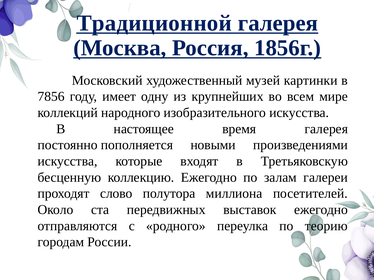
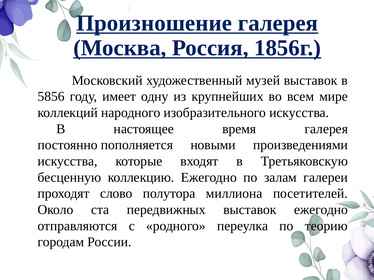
Традиционной: Традиционной -> Произношение (154, 23)
музей картинки: картинки -> выставок (311, 80)
7856: 7856 -> 5856 (51, 97)
